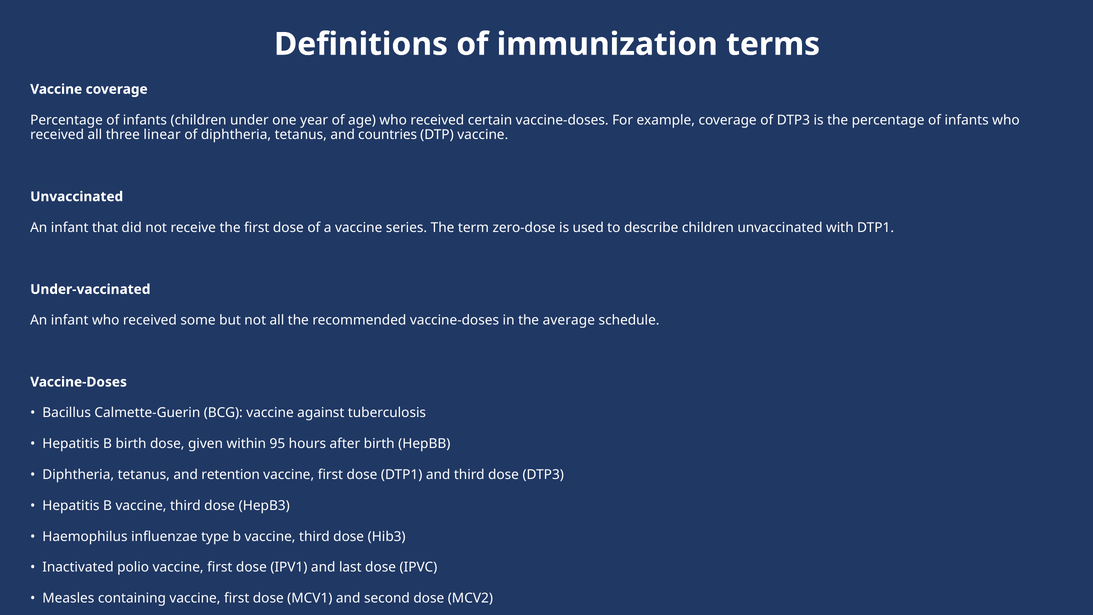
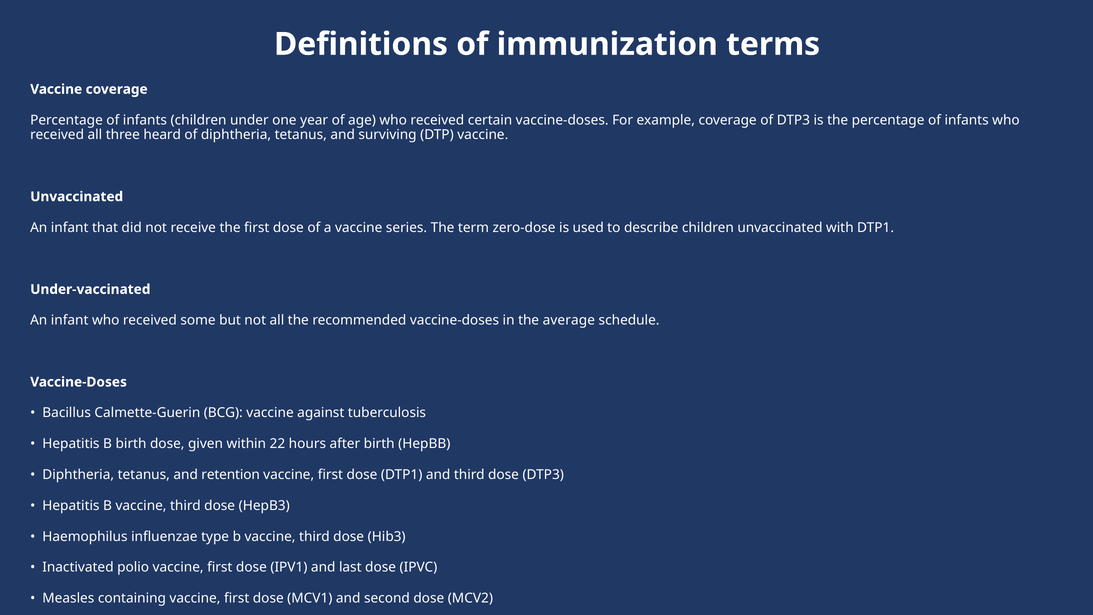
linear: linear -> heard (162, 135)
countries: countries -> surviving (388, 135)
95: 95 -> 22 (277, 444)
